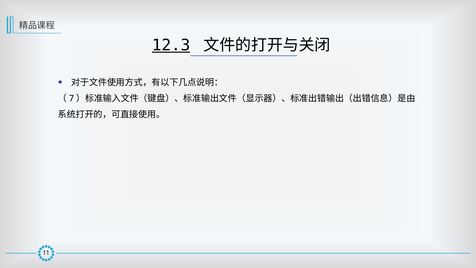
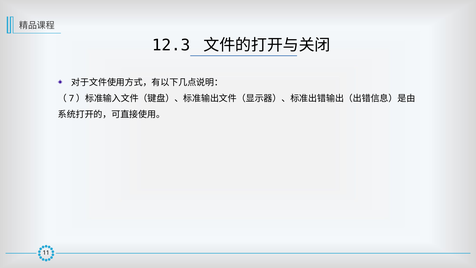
12.3 underline: present -> none (171, 45)
